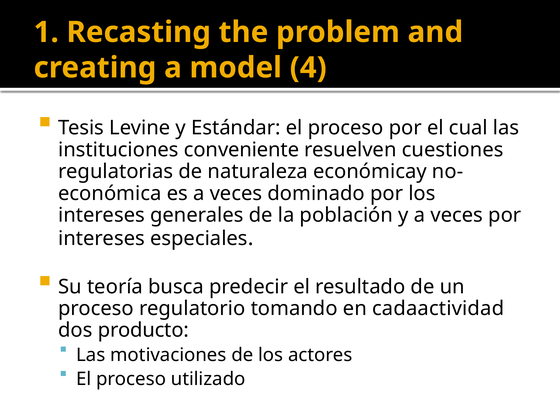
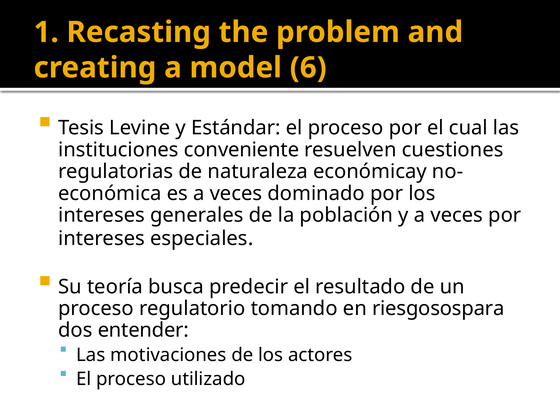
4: 4 -> 6 (308, 68)
cadaactividad: cadaactividad -> riesgosospara (438, 308)
producto: producto -> entender (143, 330)
